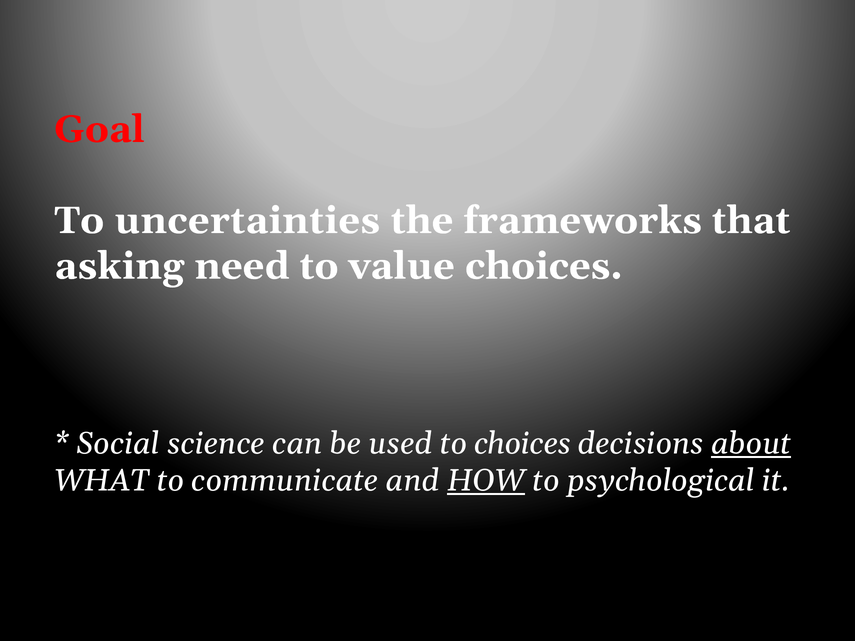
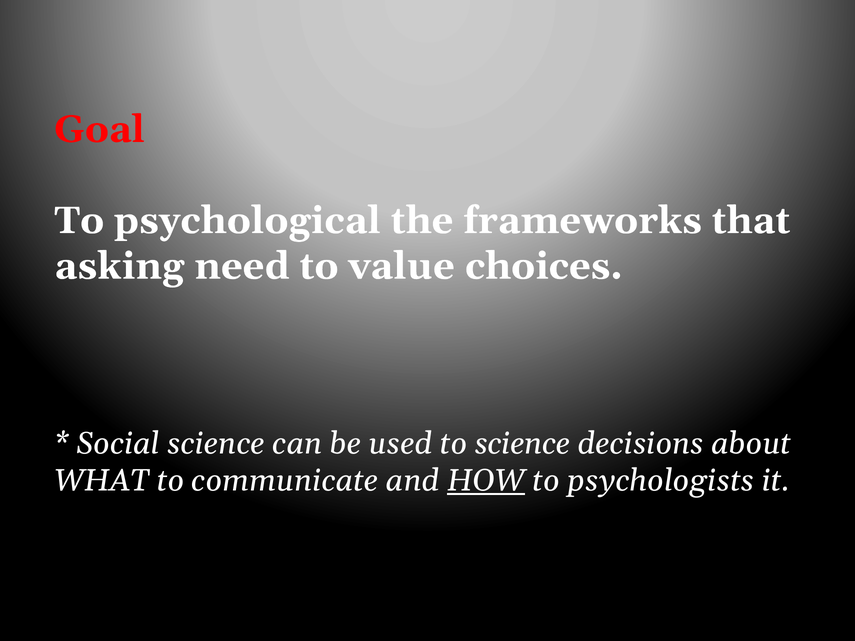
uncertainties: uncertainties -> psychological (247, 221)
to choices: choices -> science (523, 444)
about underline: present -> none (751, 444)
psychological: psychological -> psychologists (661, 481)
